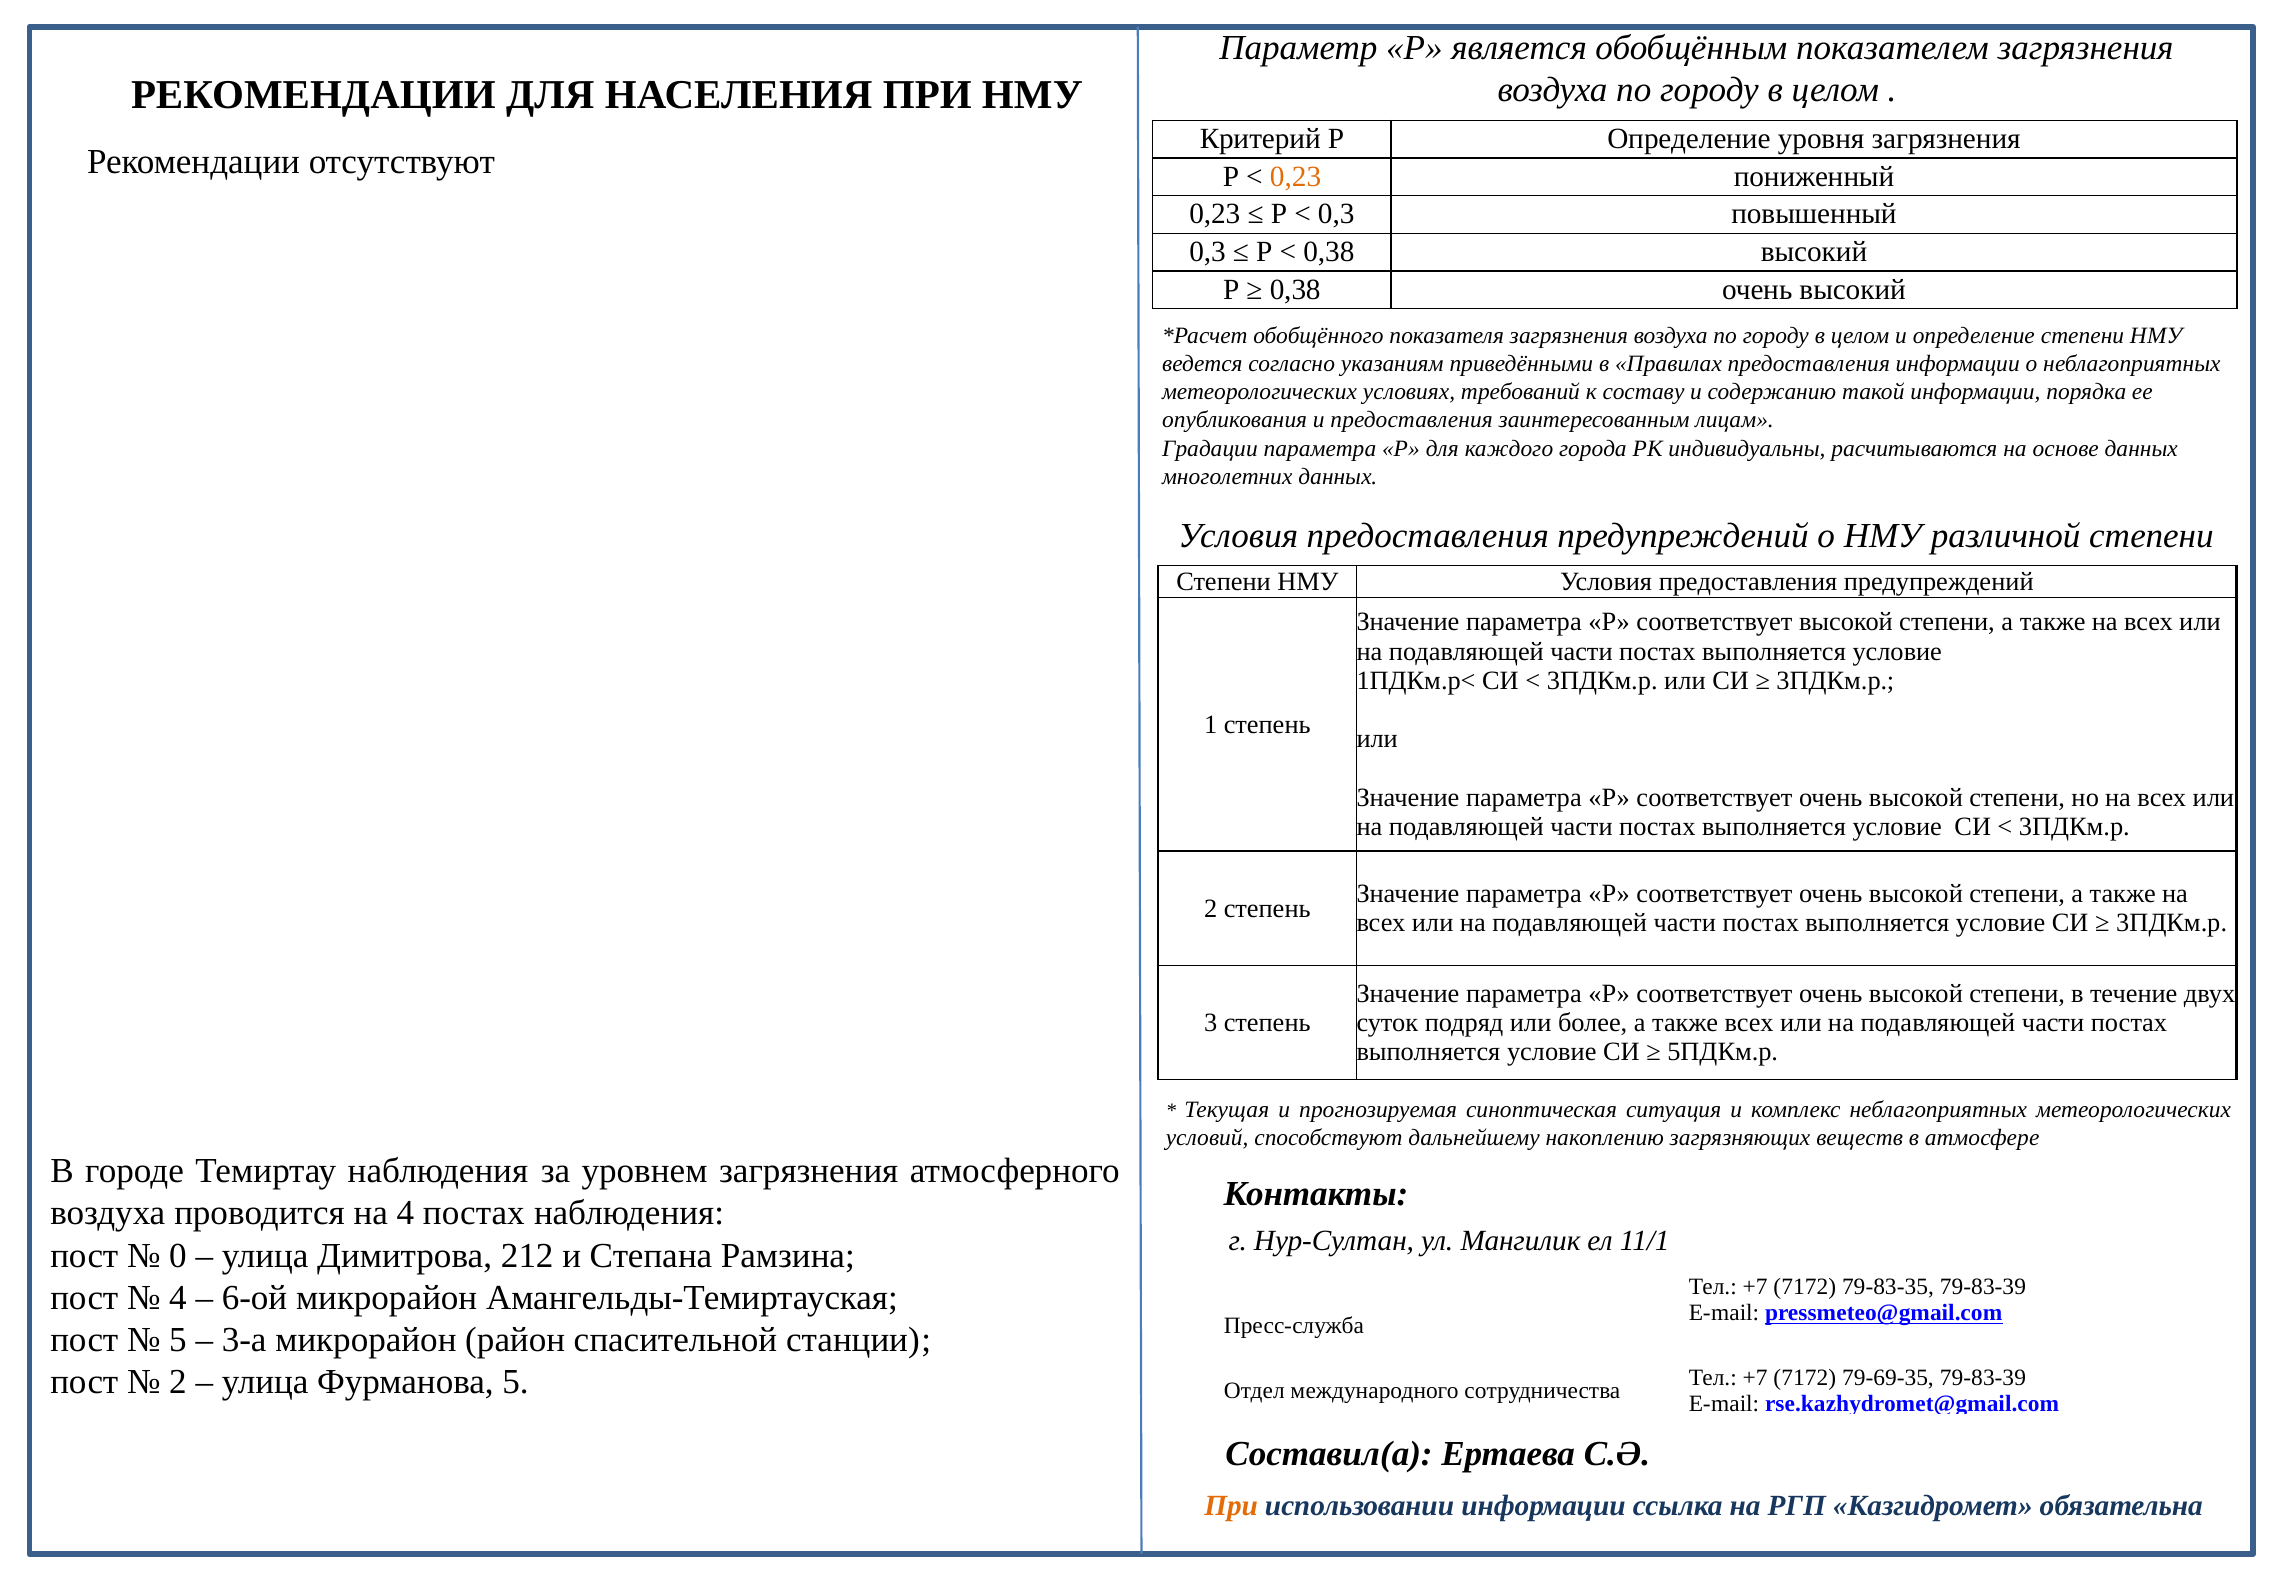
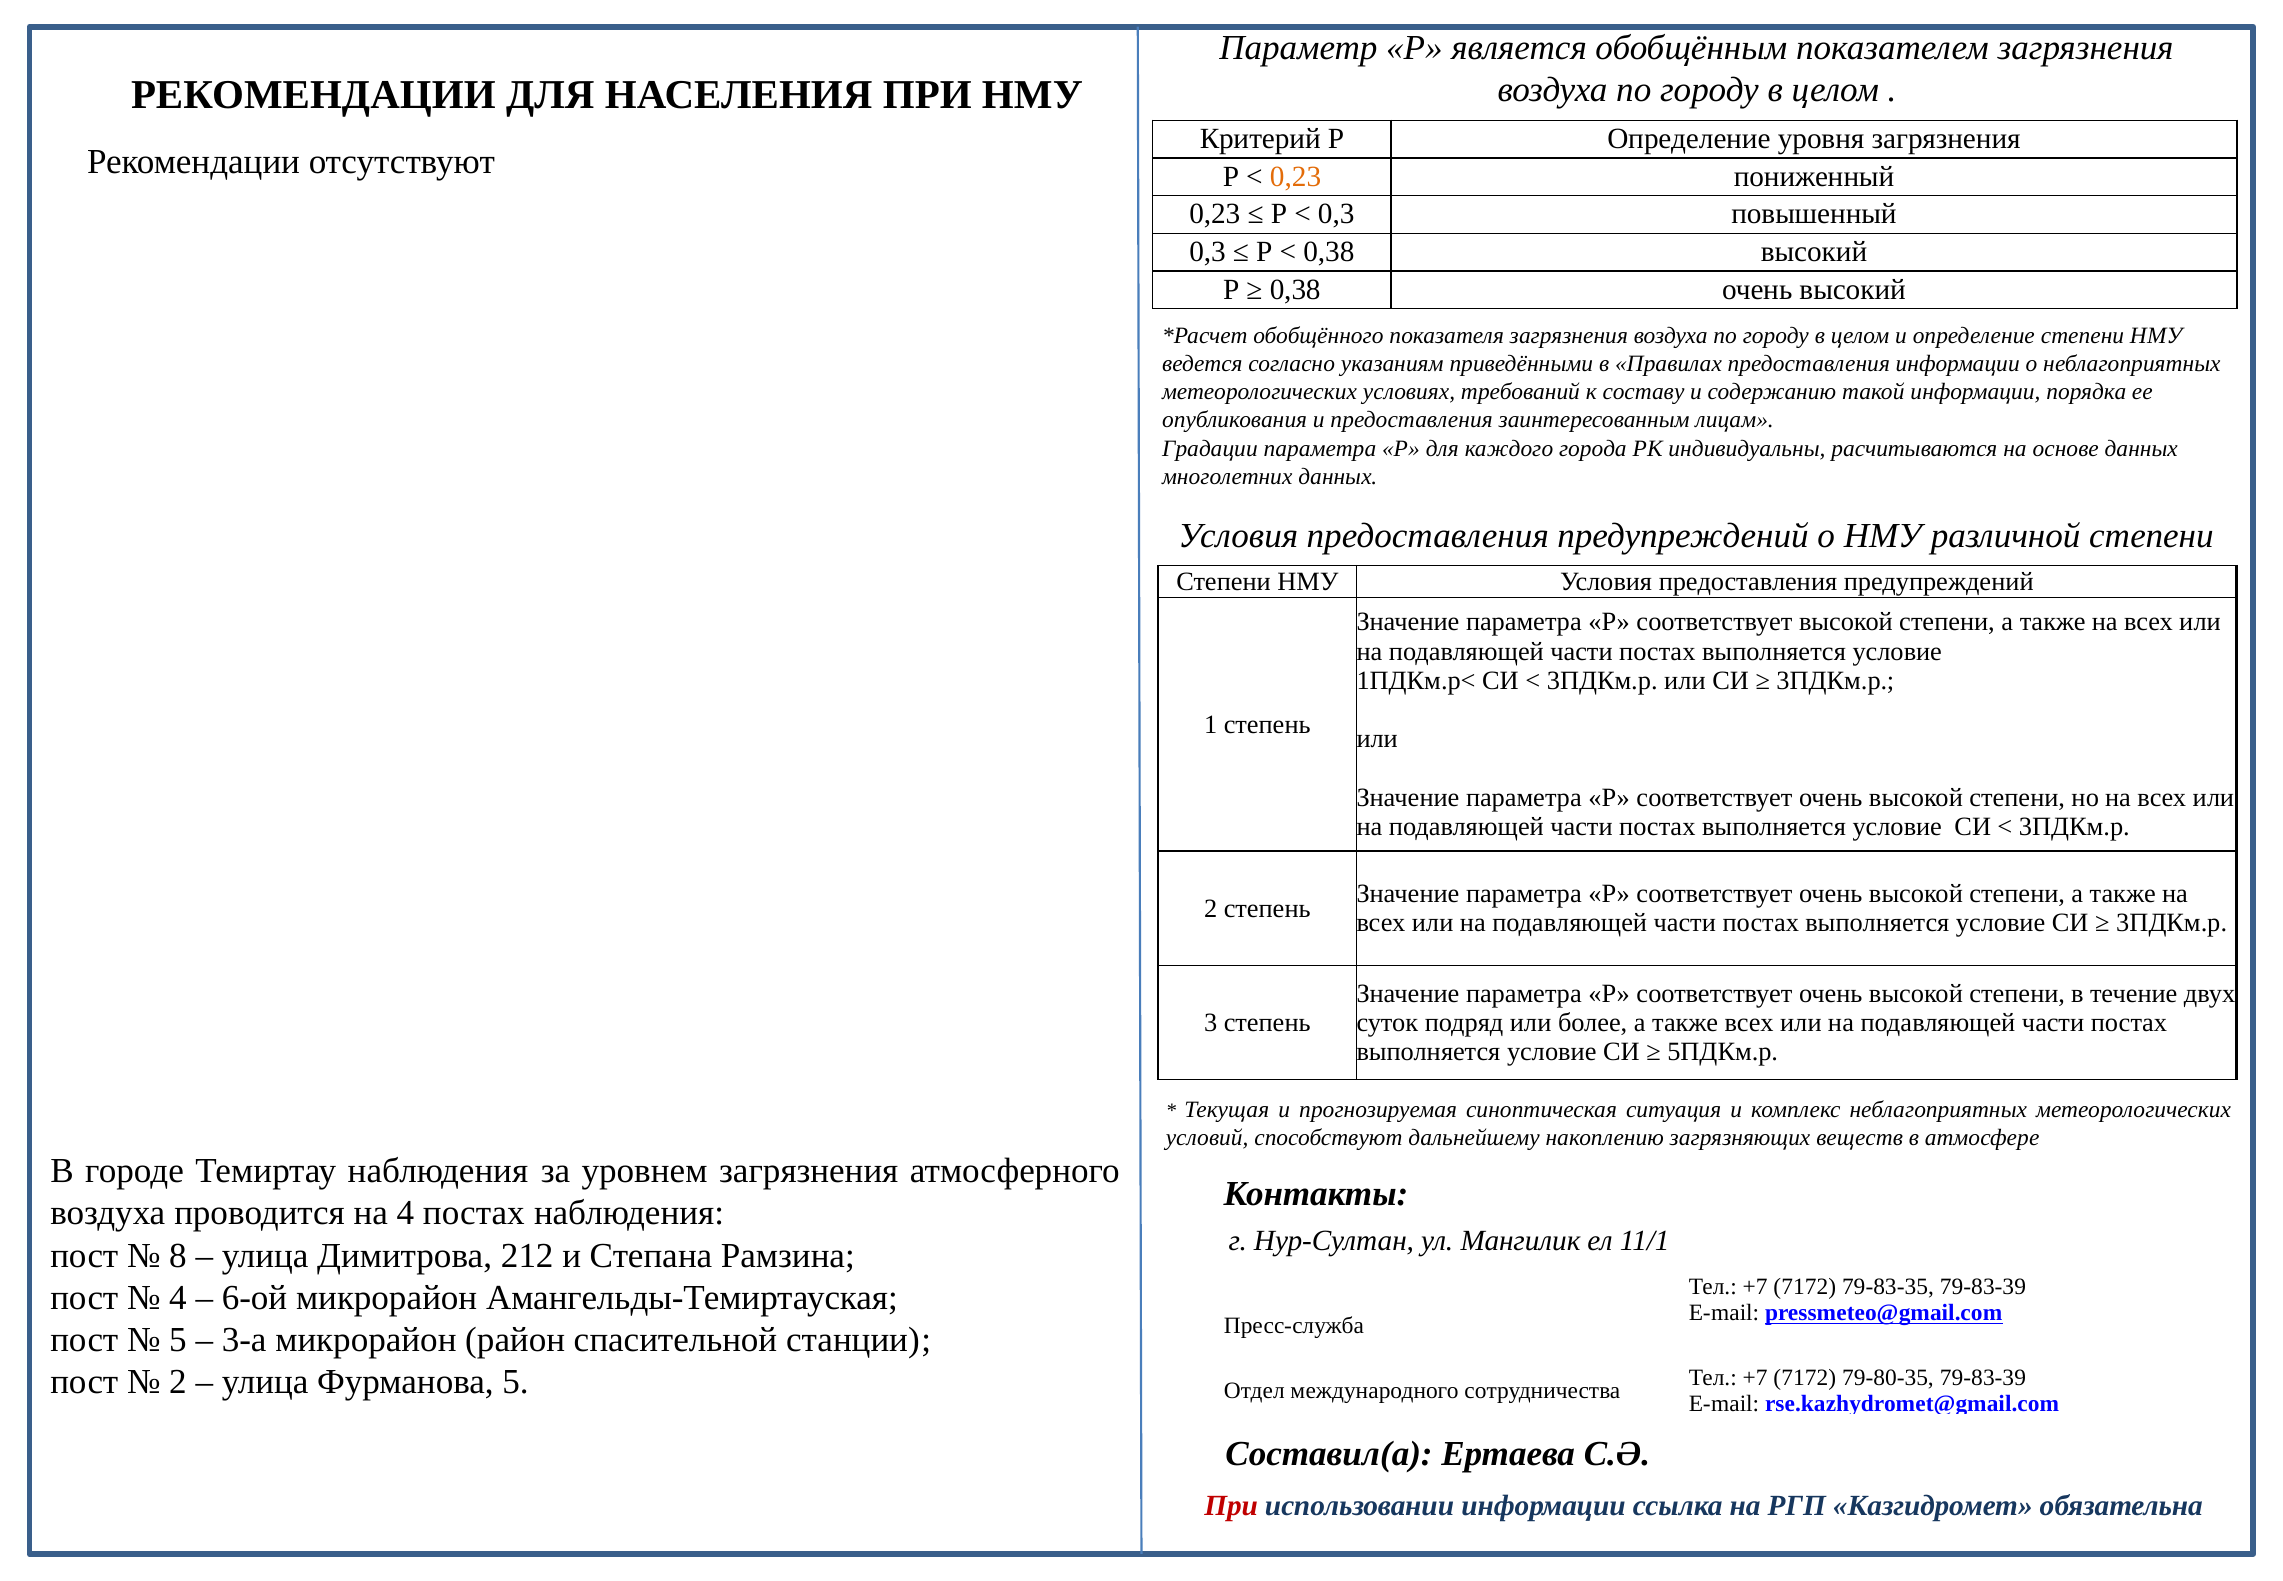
0: 0 -> 8 (178, 1255)
79-69-35: 79-69-35 -> 79-80-35 (1888, 1378)
При colour: orange -> red (1231, 1505)
